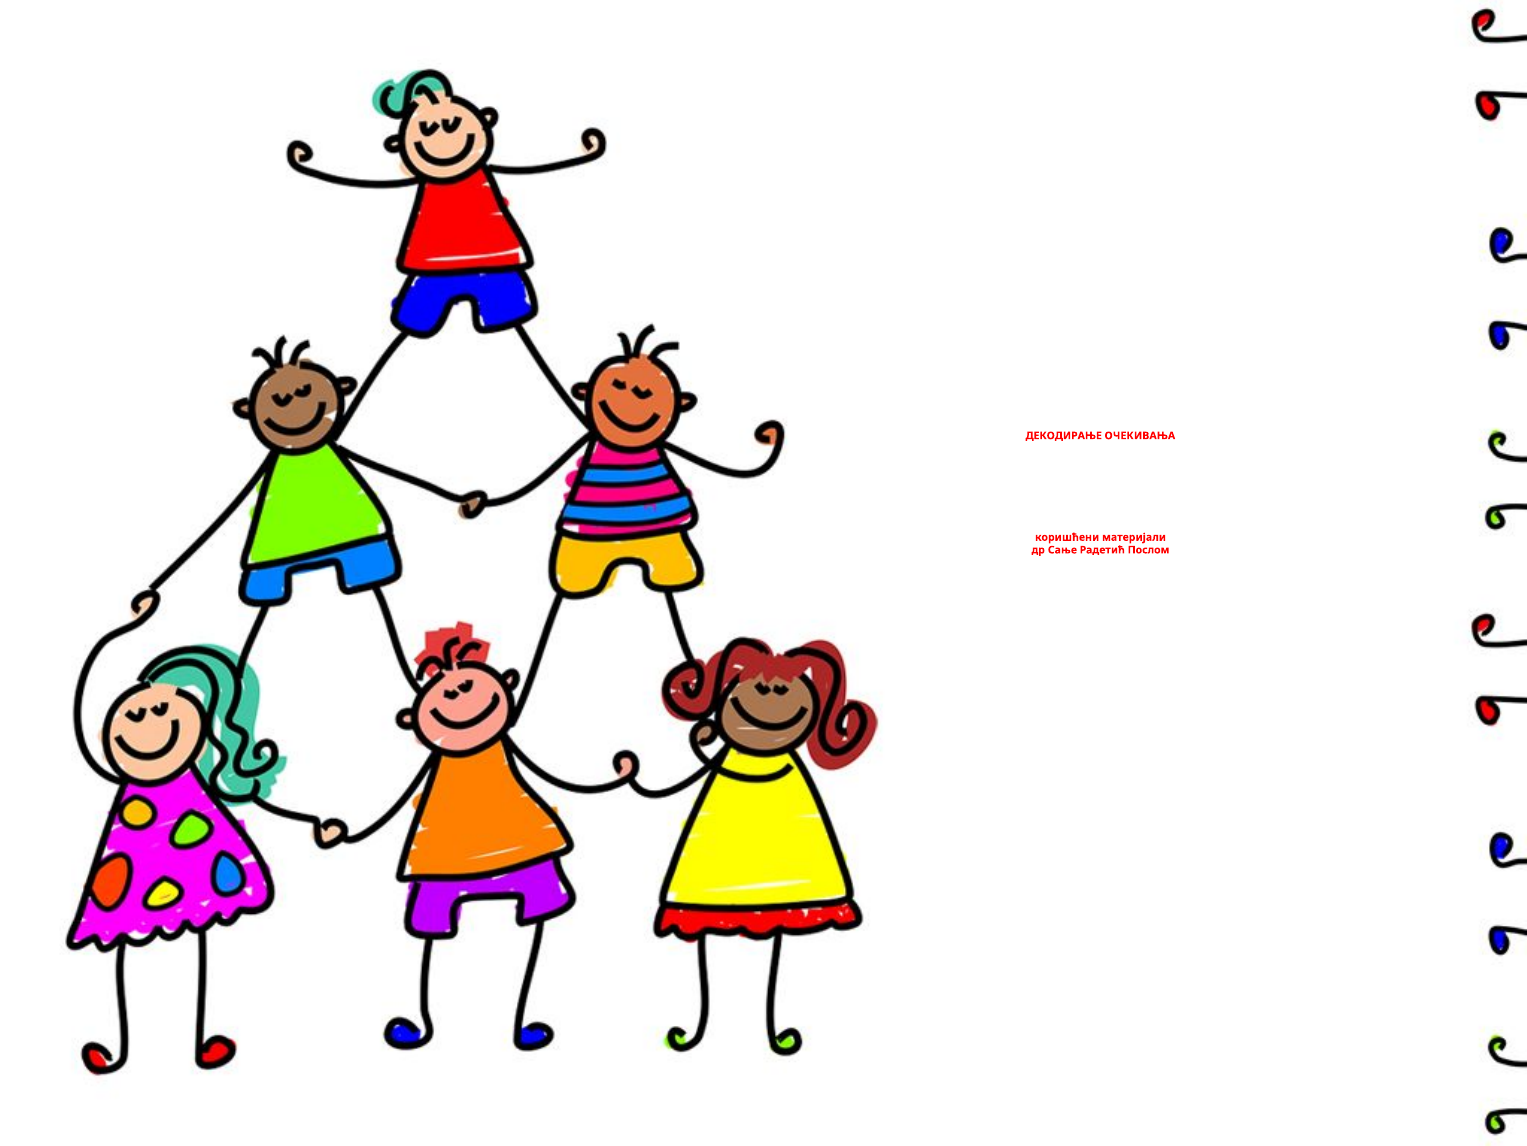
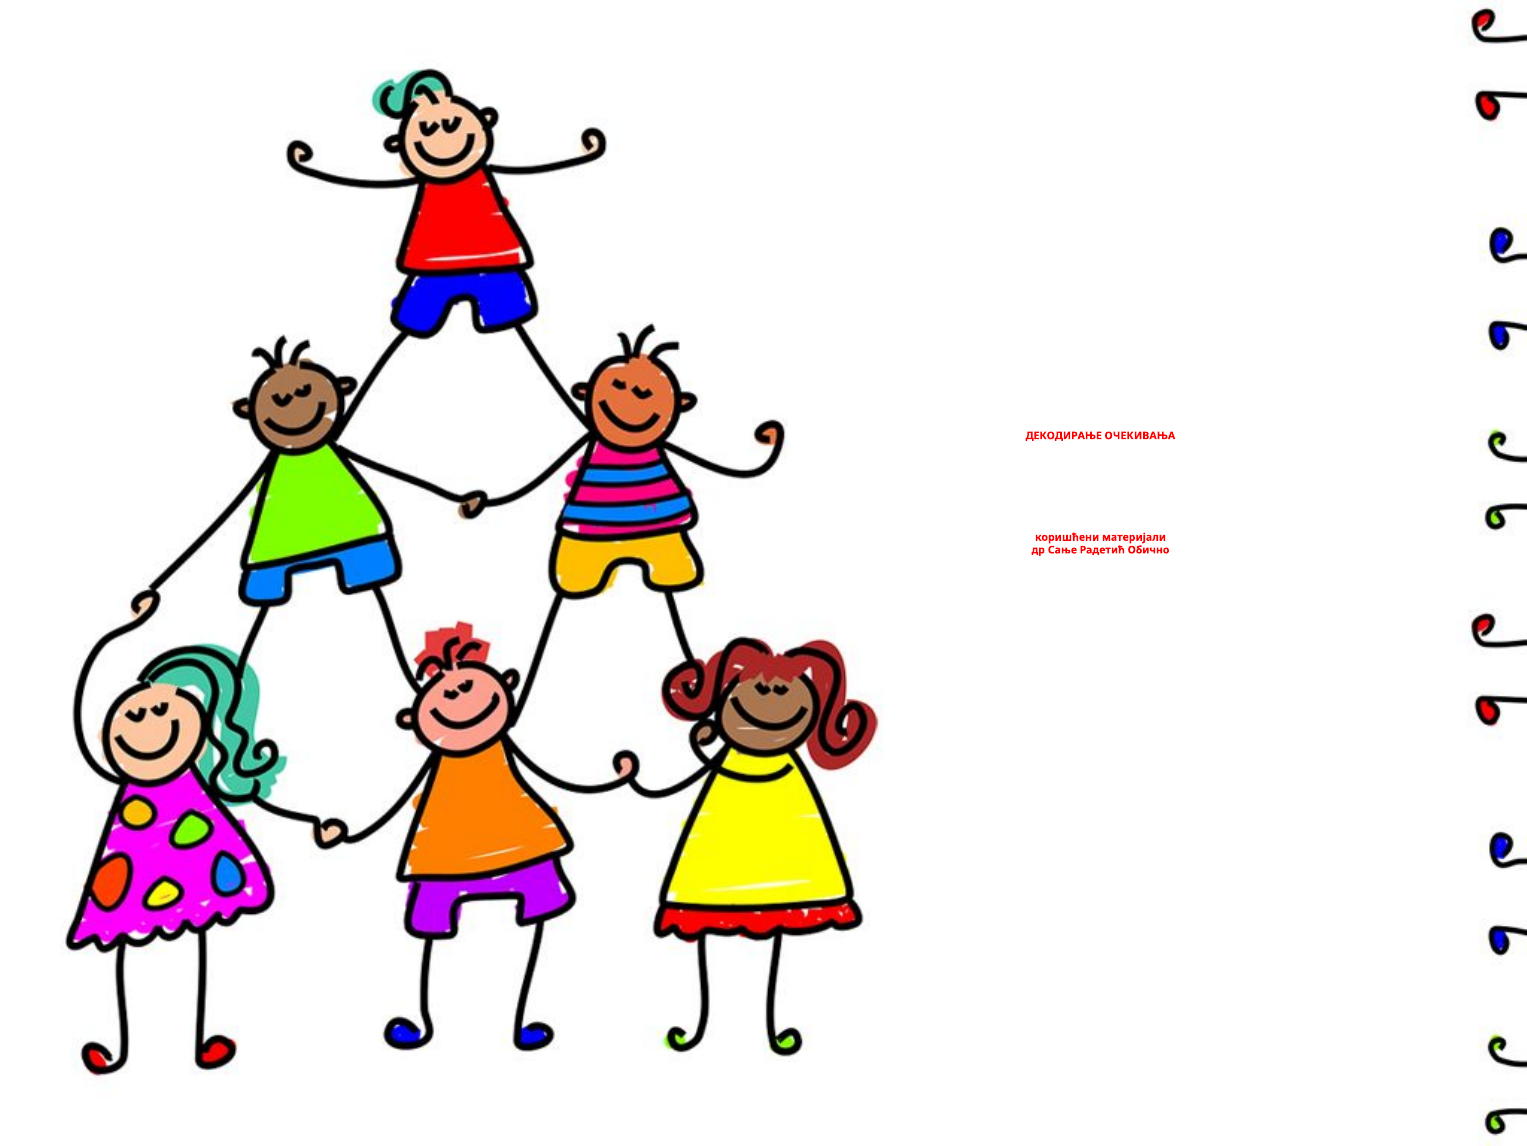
Послом: Послом -> Обично (1149, 550)
